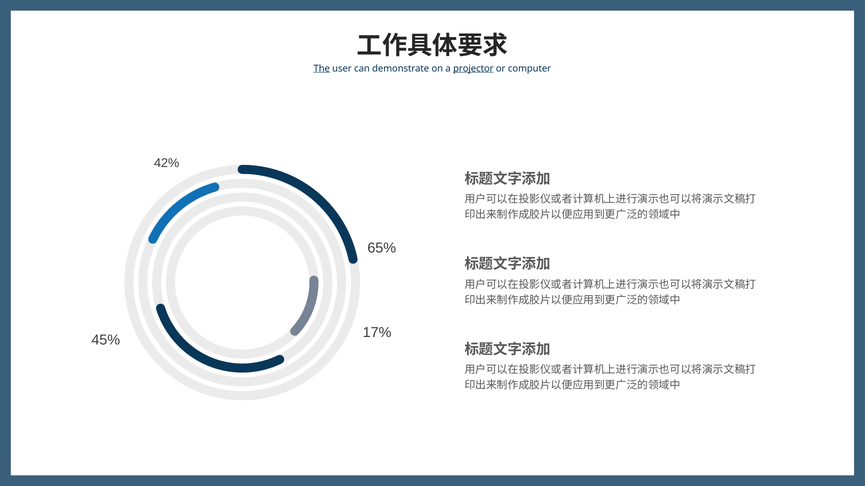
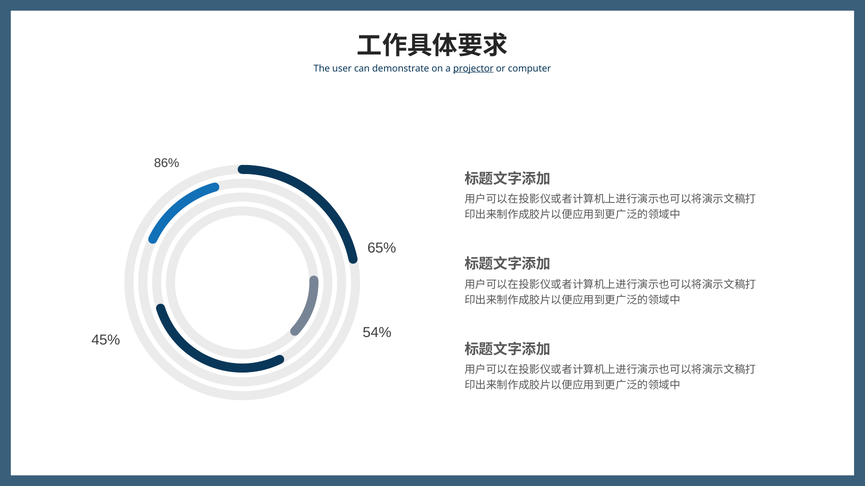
The underline: present -> none (322, 68)
42%: 42% -> 86% (167, 163)
17%: 17% -> 54% (377, 333)
